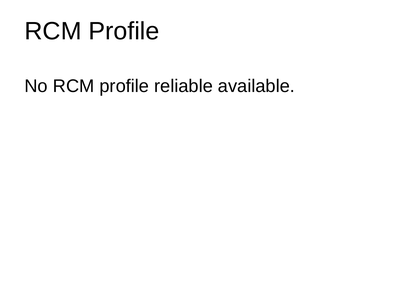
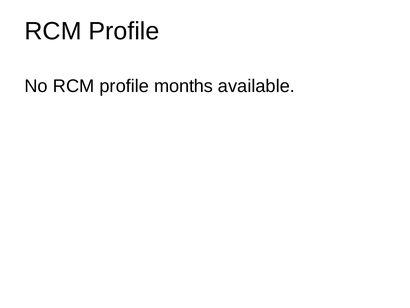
reliable: reliable -> months (184, 86)
